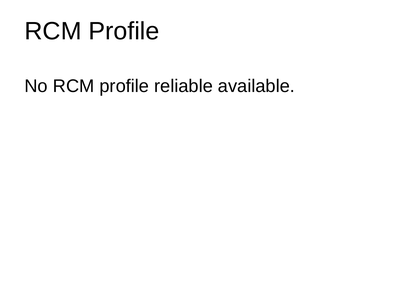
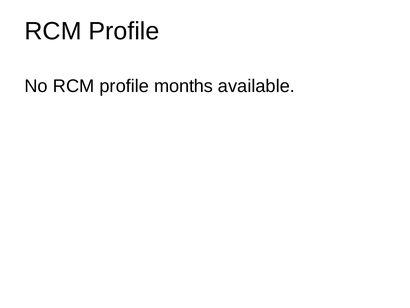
reliable: reliable -> months (184, 86)
